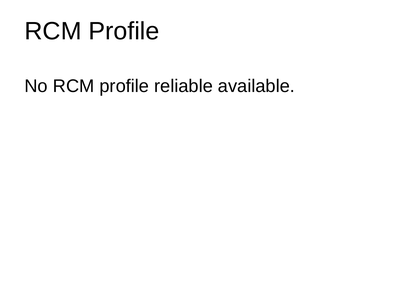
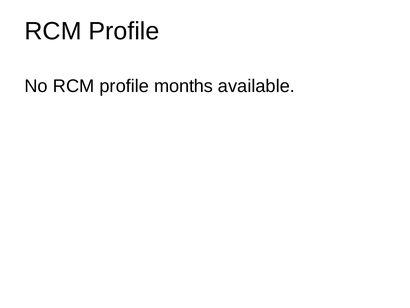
reliable: reliable -> months (184, 86)
